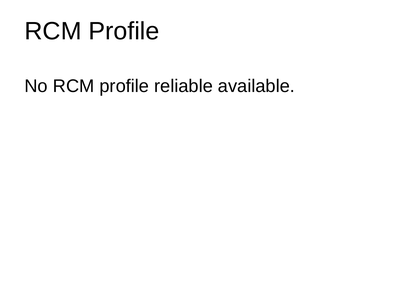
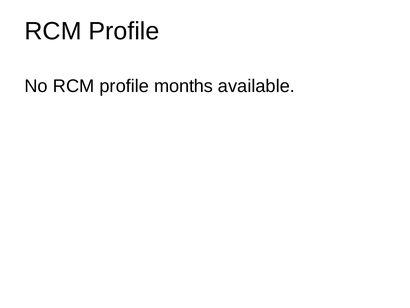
reliable: reliable -> months (184, 86)
